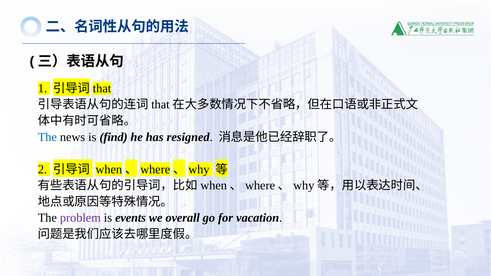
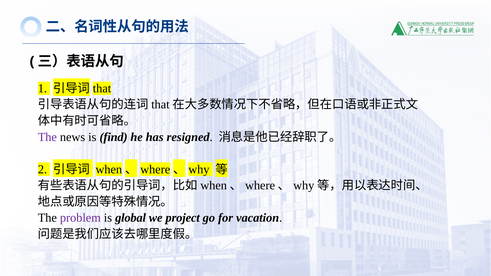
The colour: blue -> purple (47, 137)
events: events -> global (131, 218)
overall: overall -> project (183, 218)
